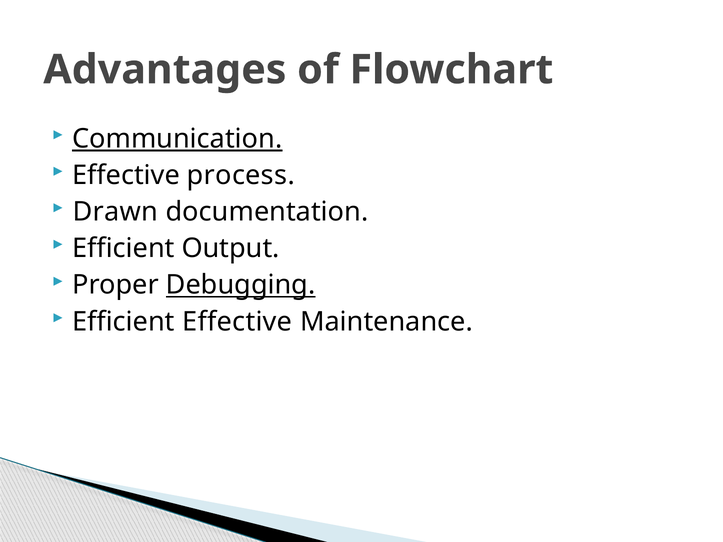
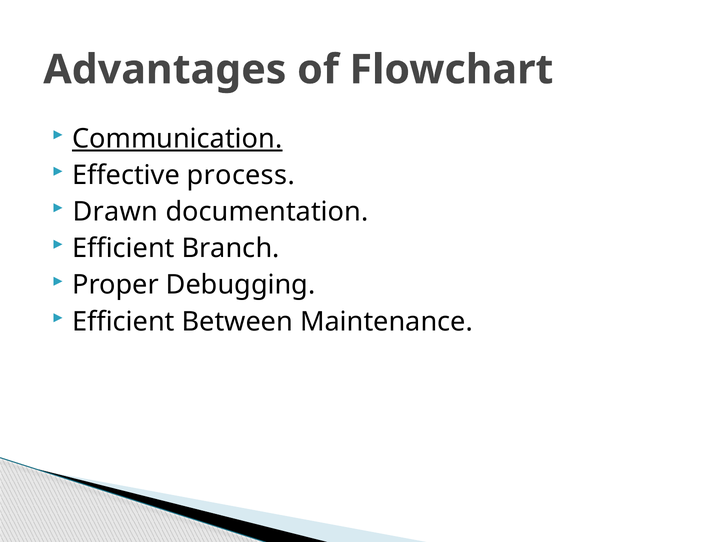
Output: Output -> Branch (231, 249)
Debugging underline: present -> none (241, 285)
Efficient Effective: Effective -> Between (237, 322)
